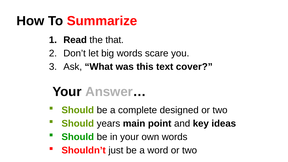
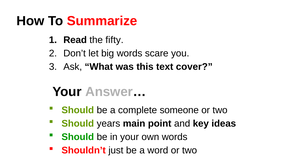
that: that -> fifty (115, 40)
designed: designed -> someone (179, 110)
